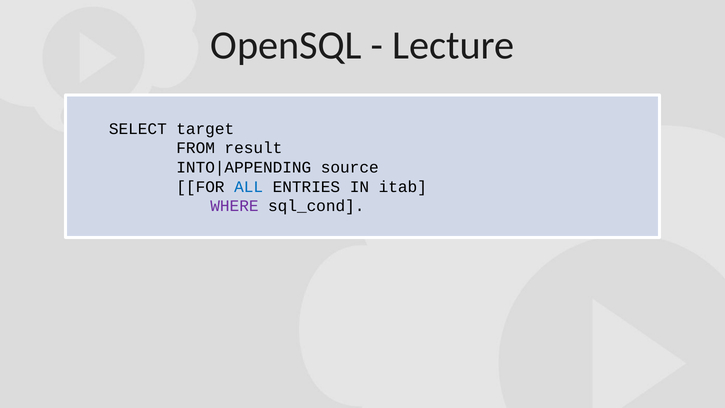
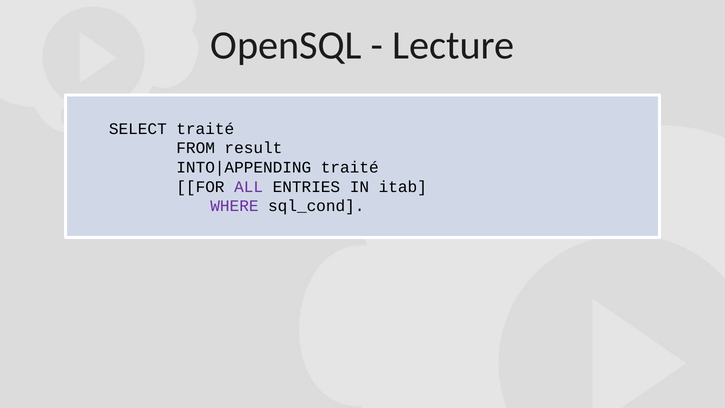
SELECT target: target -> traité (205, 129)
source: source -> traité (350, 167)
ALL colour: blue -> purple (249, 187)
